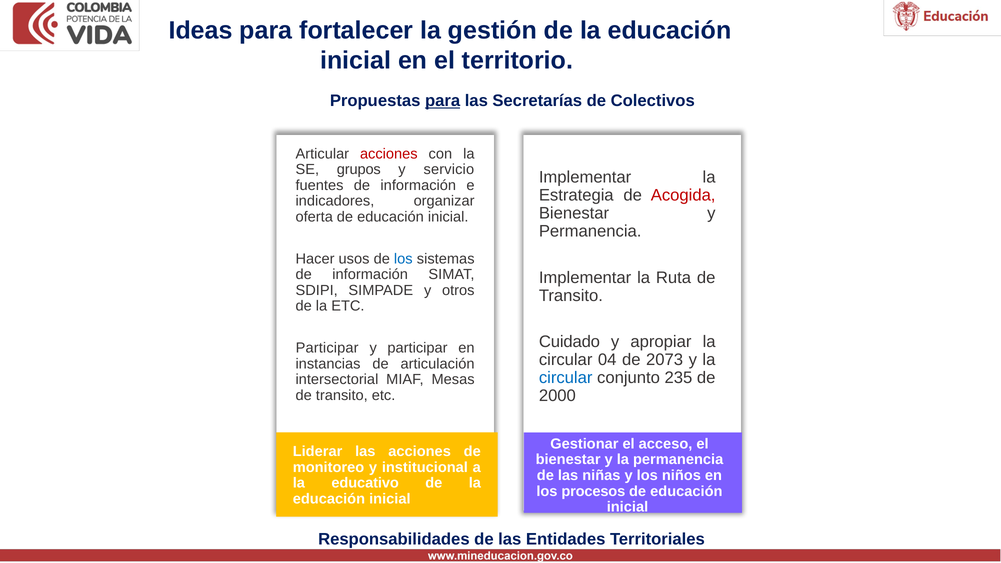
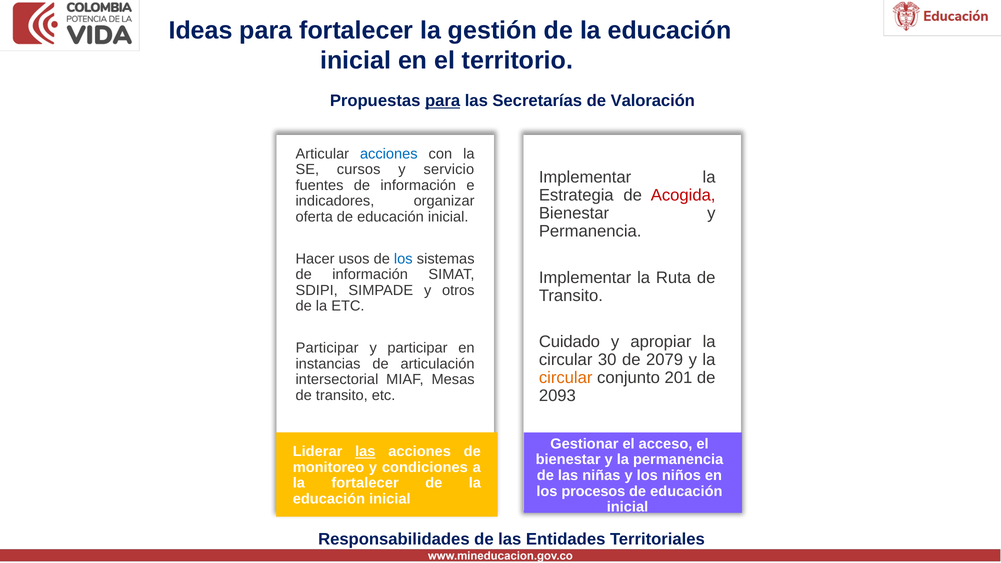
Colectivos: Colectivos -> Valoración (653, 101)
acciones colour: red -> blue (389, 154)
grupos: grupos -> cursos (359, 170)
04: 04 -> 30 (607, 360)
2073: 2073 -> 2079 (665, 360)
circular colour: blue -> orange (566, 378)
235: 235 -> 201 (678, 378)
2000: 2000 -> 2093 (557, 396)
las underline: none -> present (365, 452)
institucional: institucional -> condiciones (425, 467)
la educativo: educativo -> fortalecer (365, 483)
